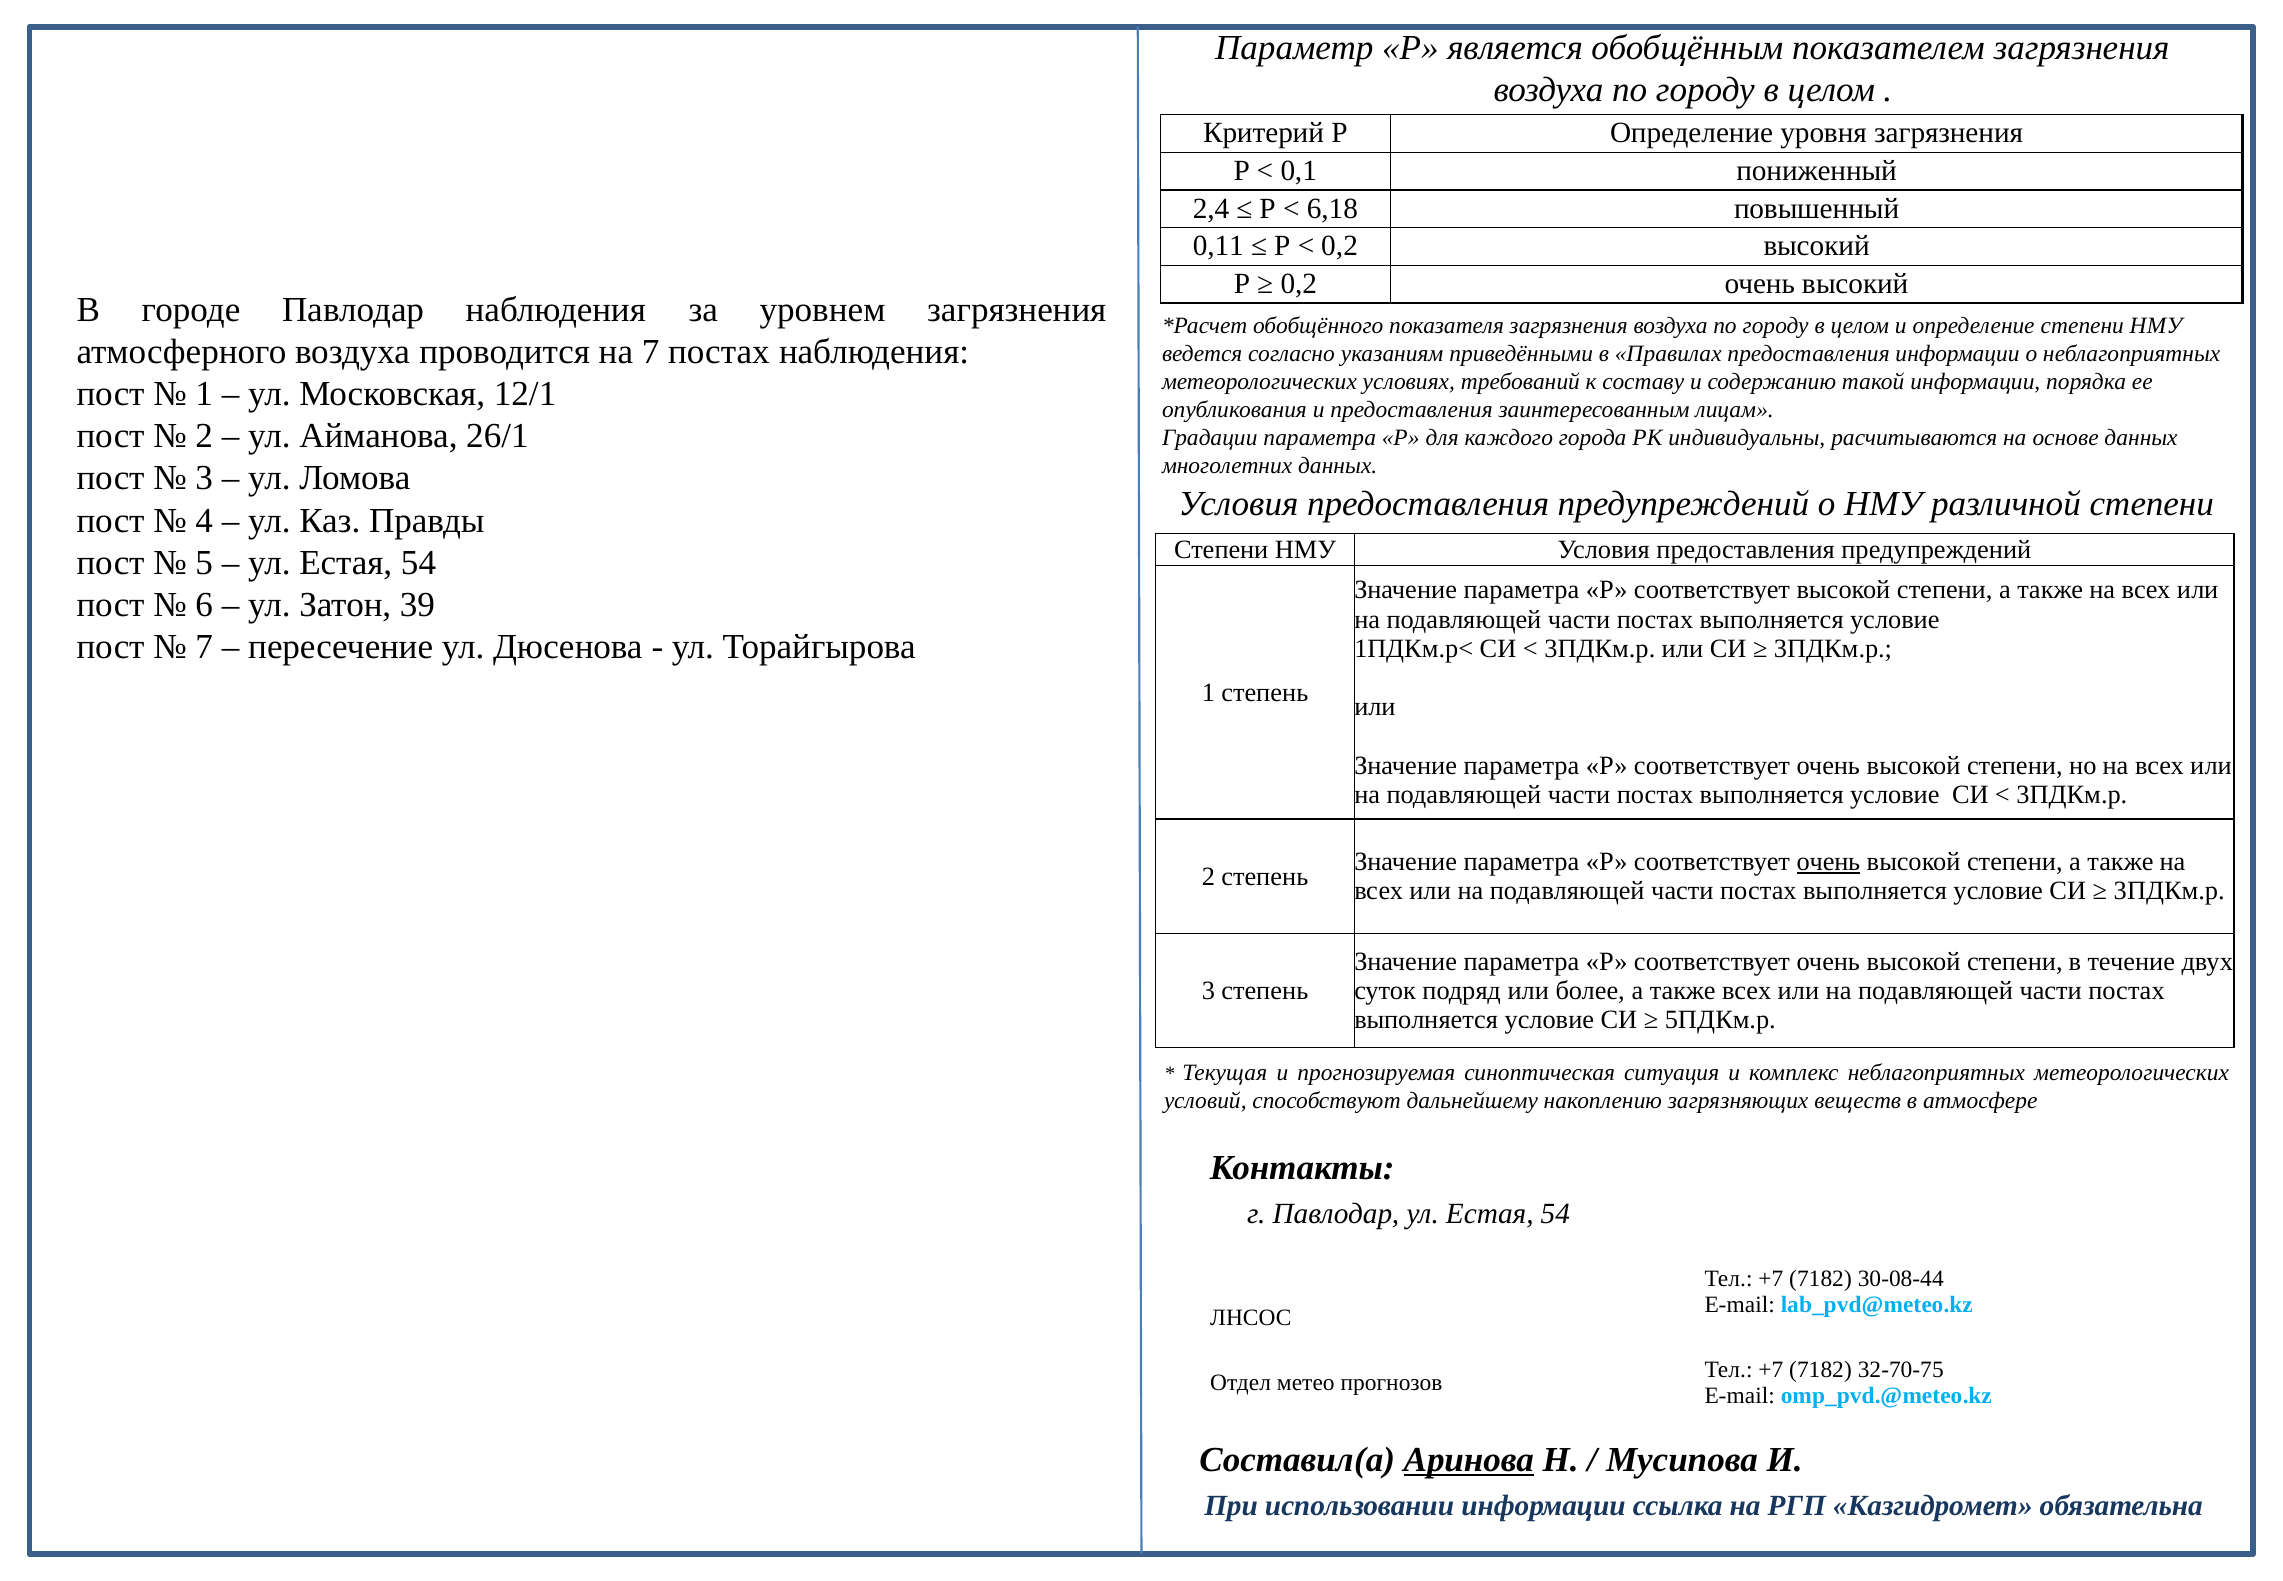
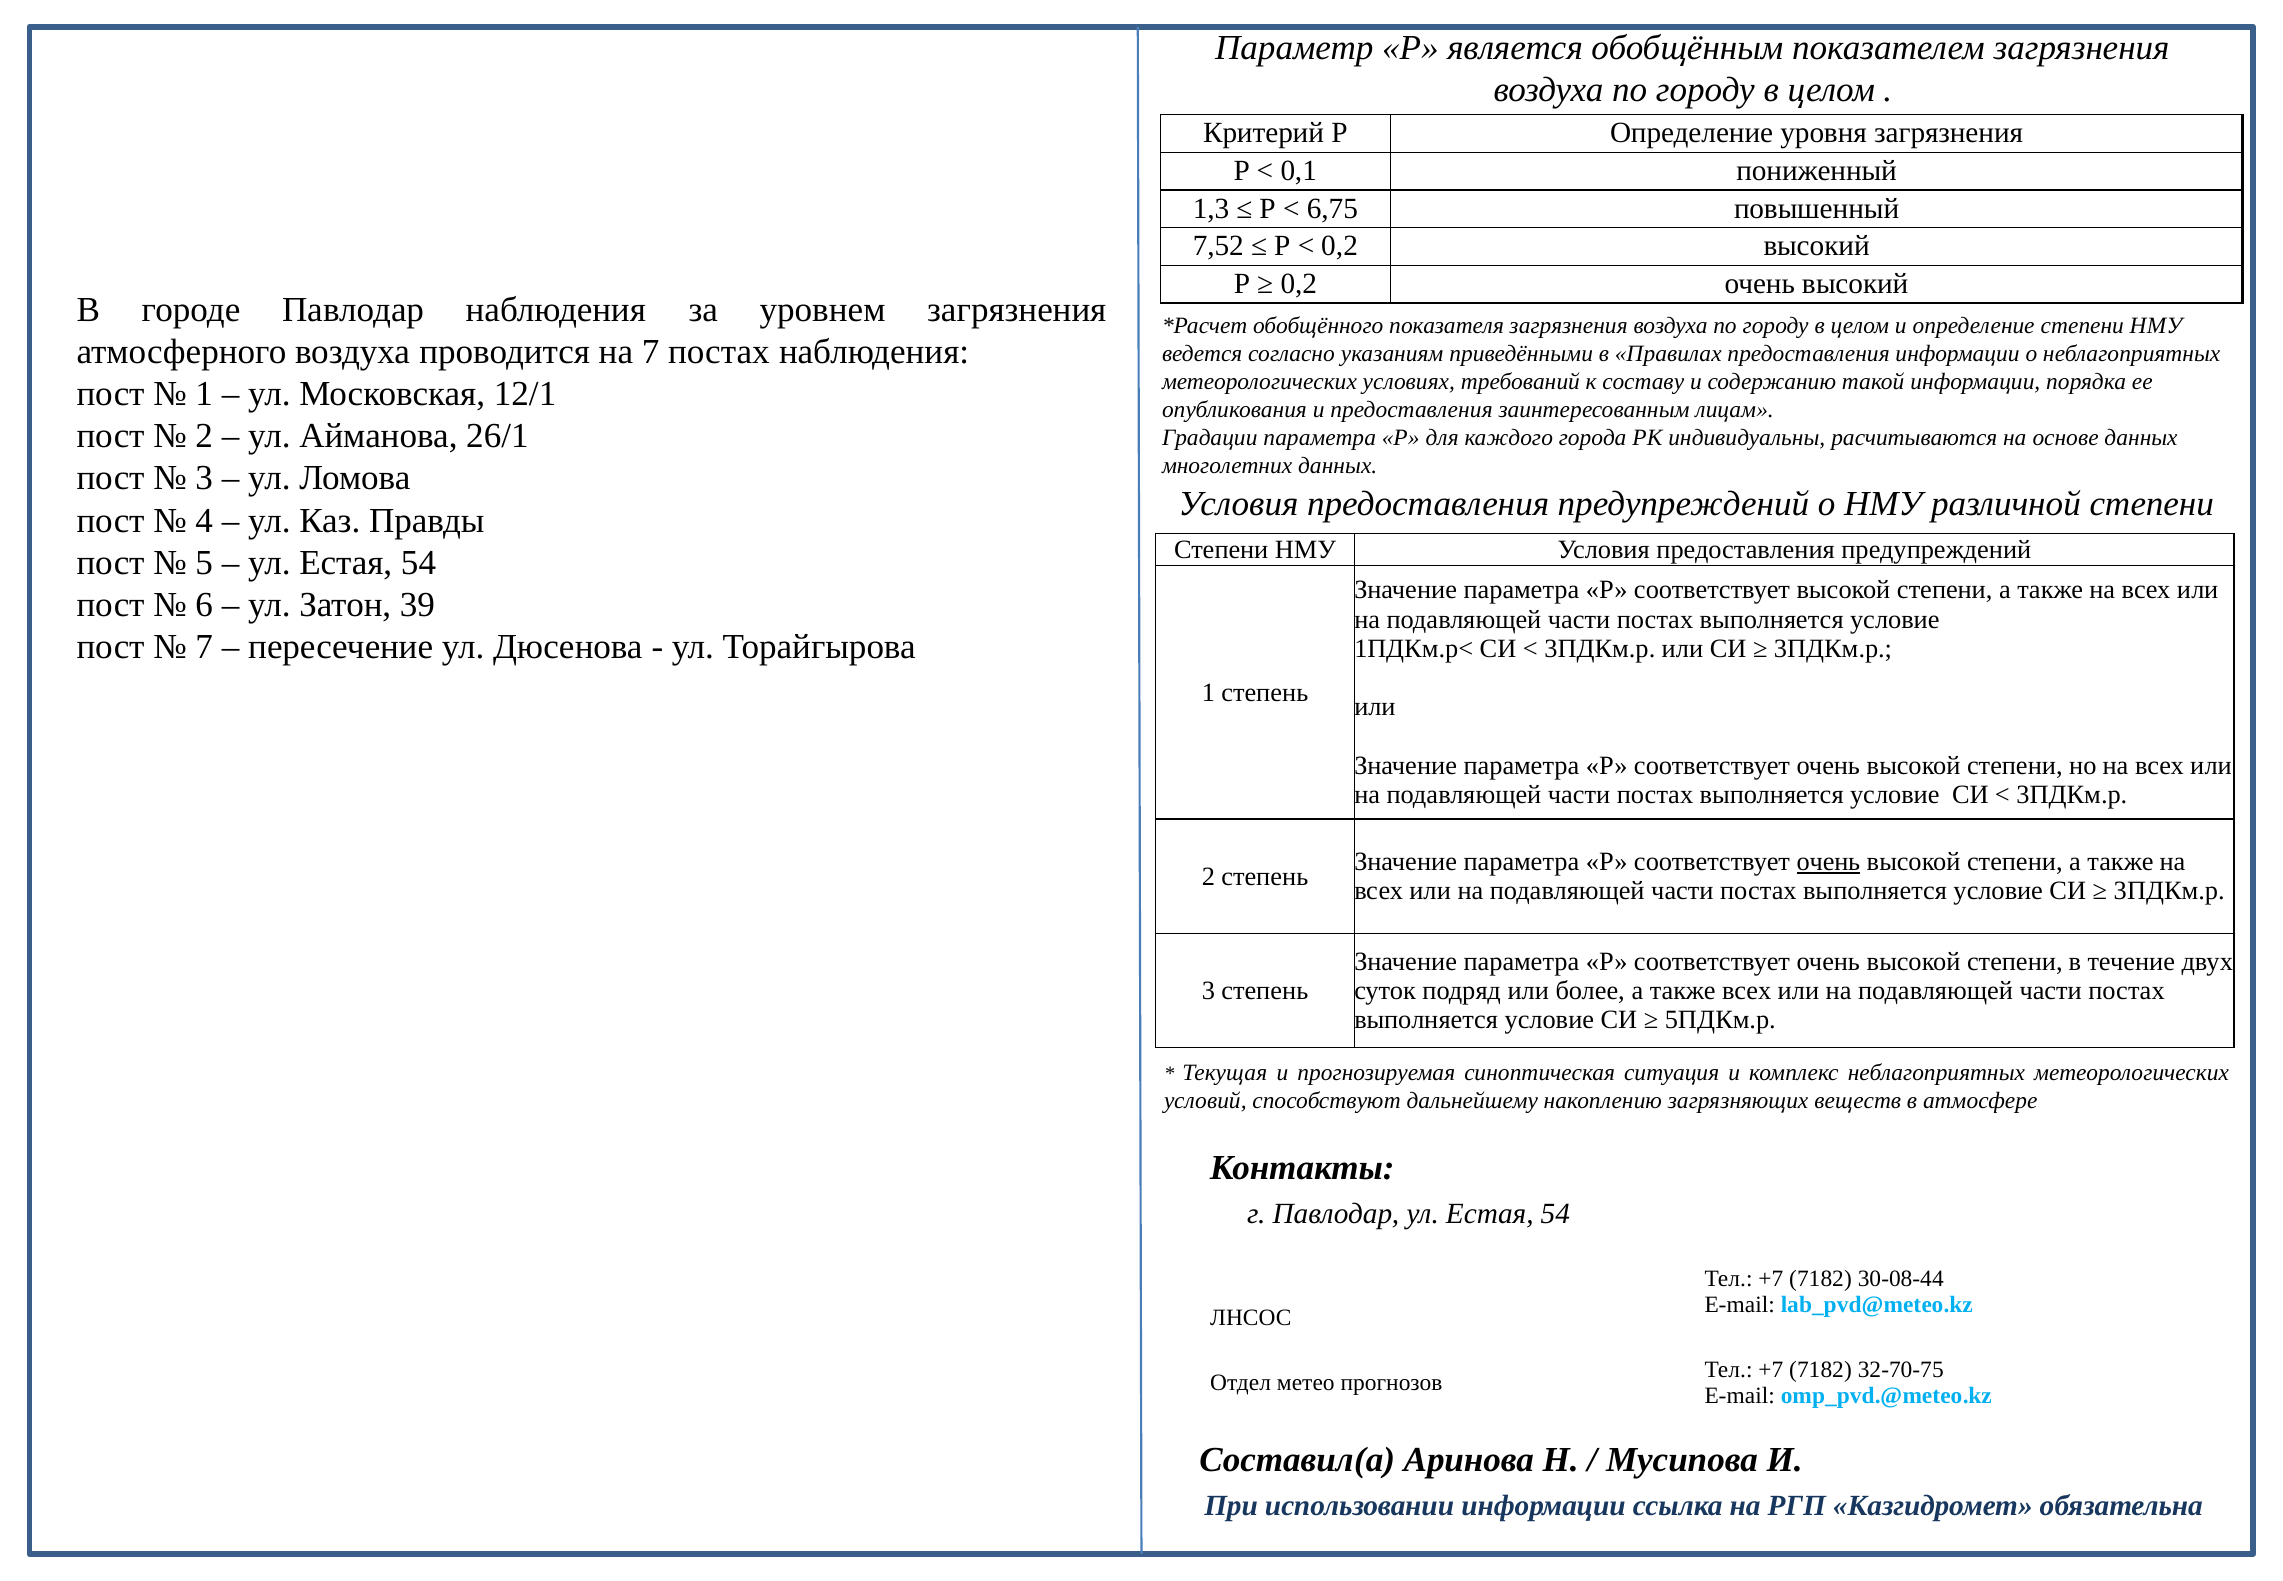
2,4: 2,4 -> 1,3 (1211, 209)
6,18: 6,18 -> 6,75 (1332, 209)
0,11: 0,11 -> 7,52 (1218, 246)
Аринова underline: present -> none (1469, 1459)
